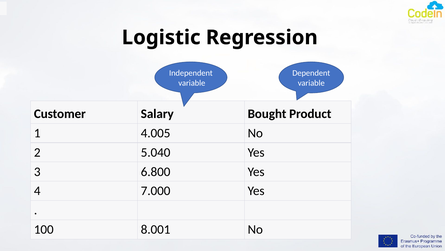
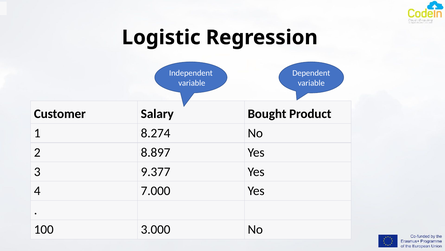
4.005: 4.005 -> 8.274 (156, 133)
5.040: 5.040 -> 8.897 (156, 152)
6.800: 6.800 -> 9.377 (156, 171)
8.001: 8.001 -> 3.000 (156, 229)
